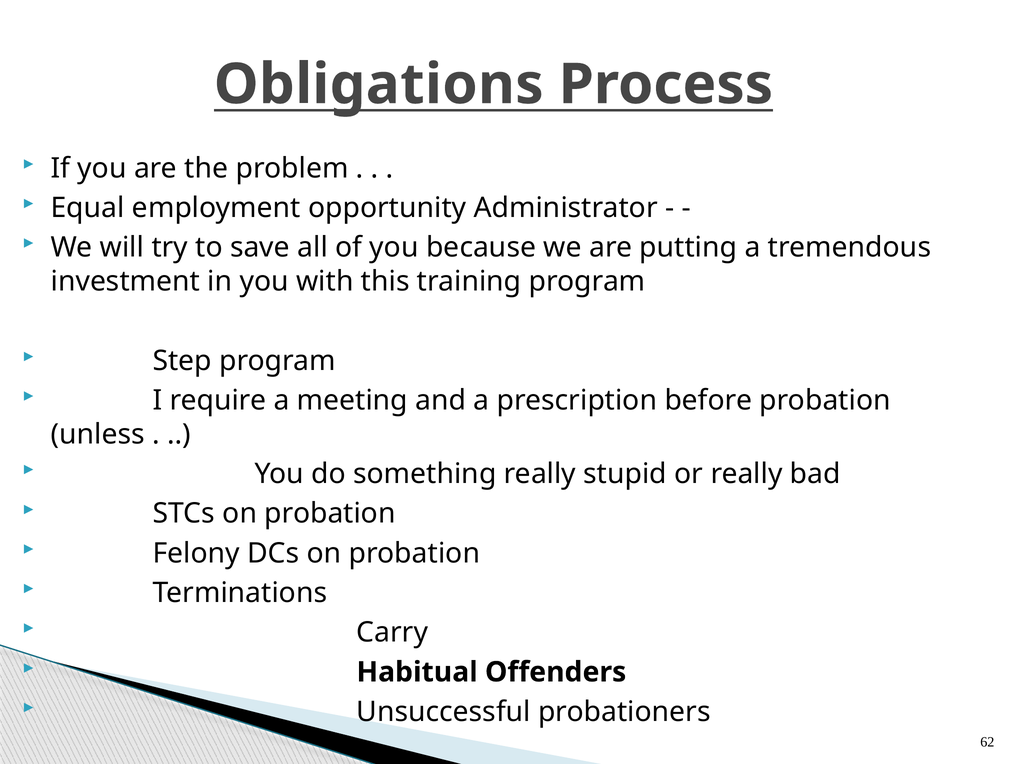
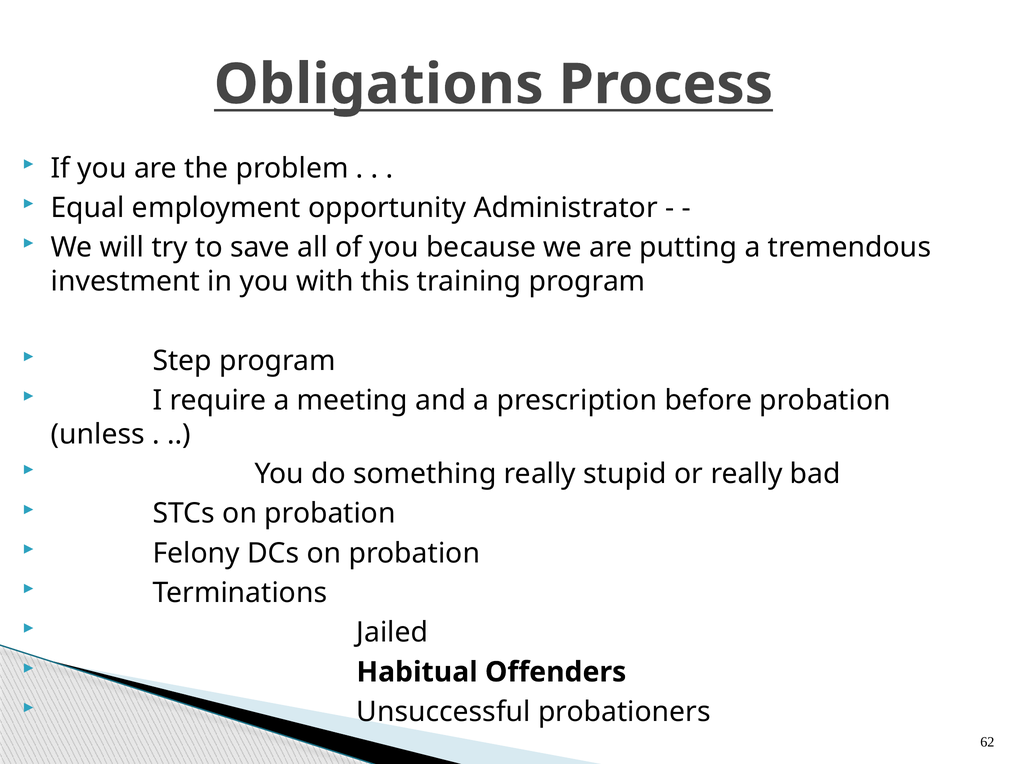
Carry: Carry -> Jailed (392, 633)
